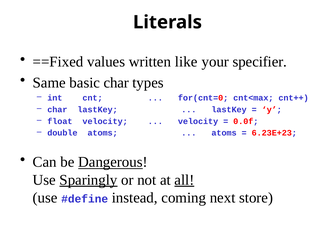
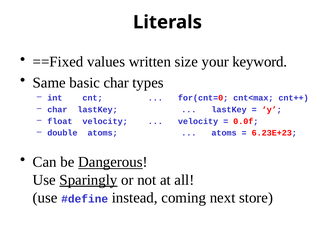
like: like -> size (186, 62)
specifier: specifier -> keyword (260, 62)
all underline: present -> none (184, 180)
